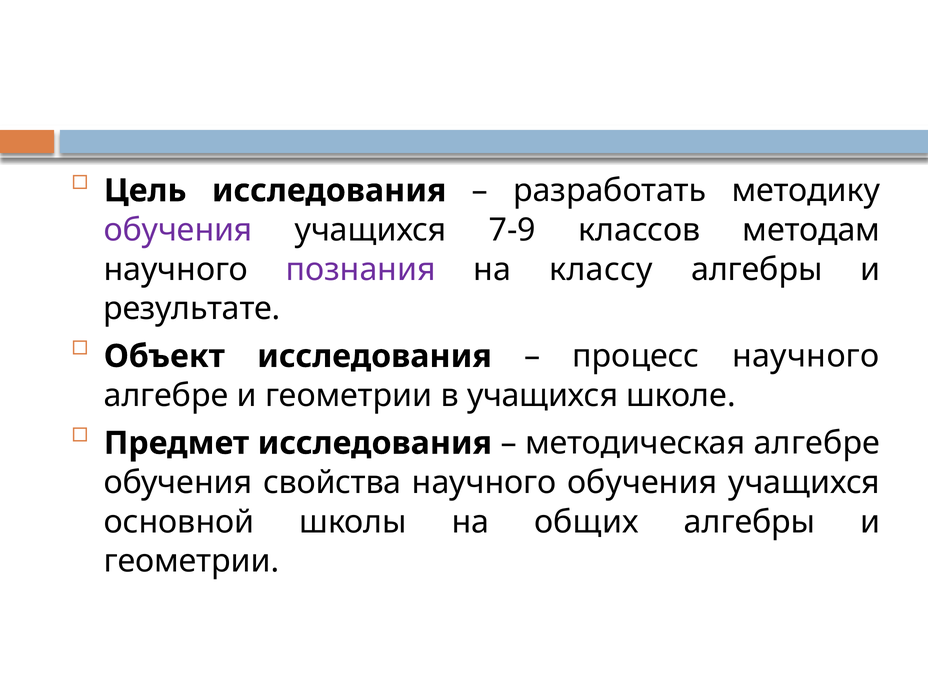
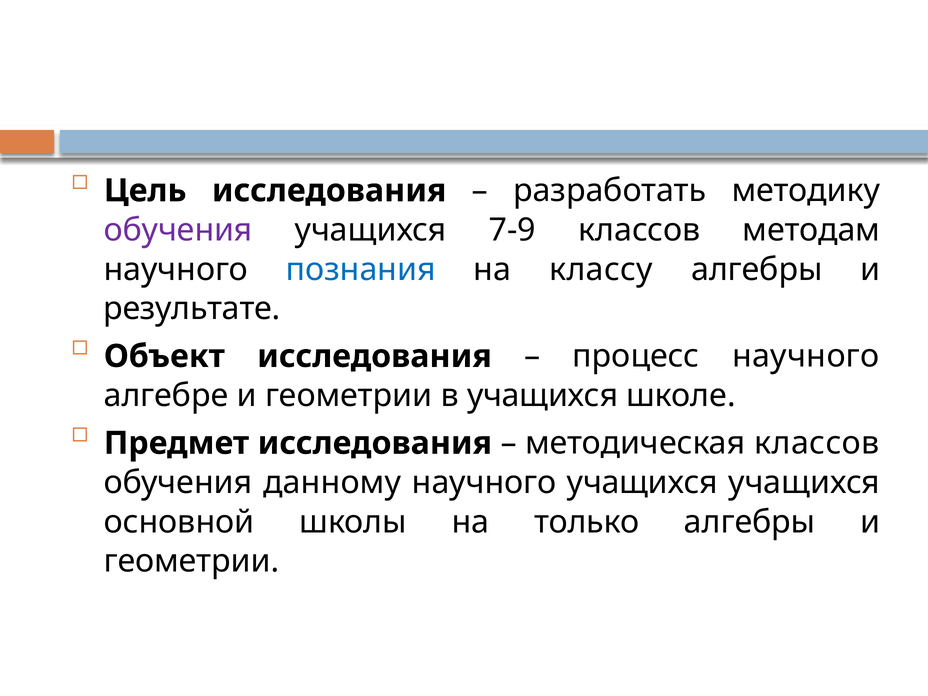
познания colour: purple -> blue (361, 269)
методическая алгебре: алгебре -> классов (817, 443)
свойства: свойства -> данному (332, 483)
научного обучения: обучения -> учащихся (642, 483)
общих: общих -> только (587, 522)
